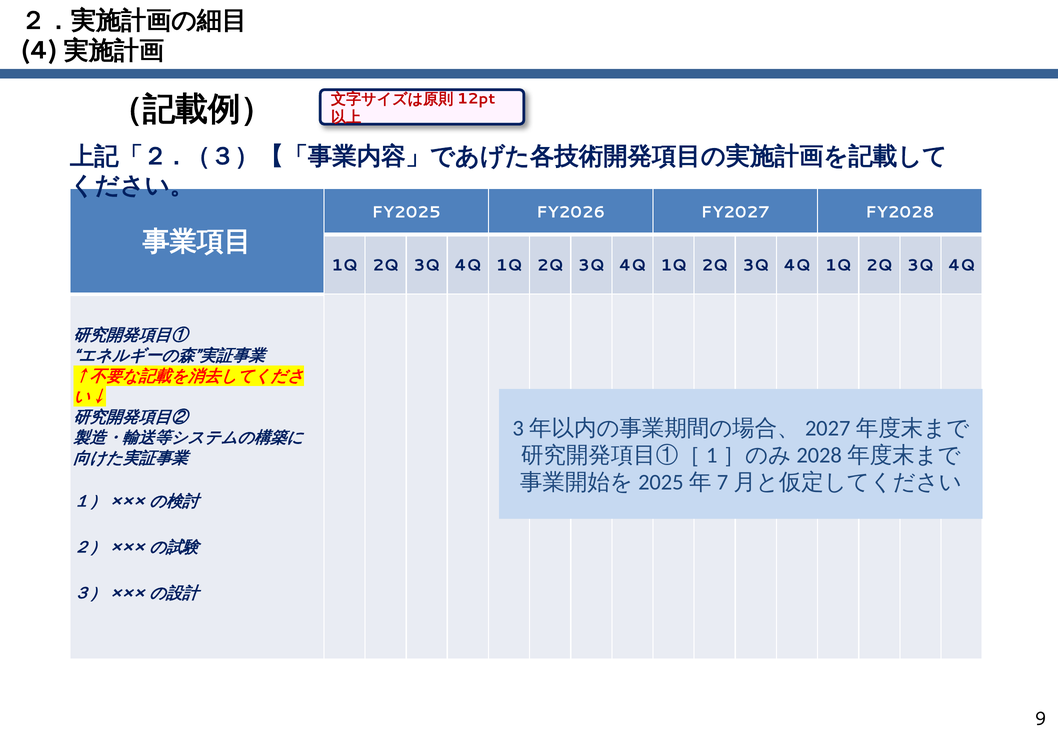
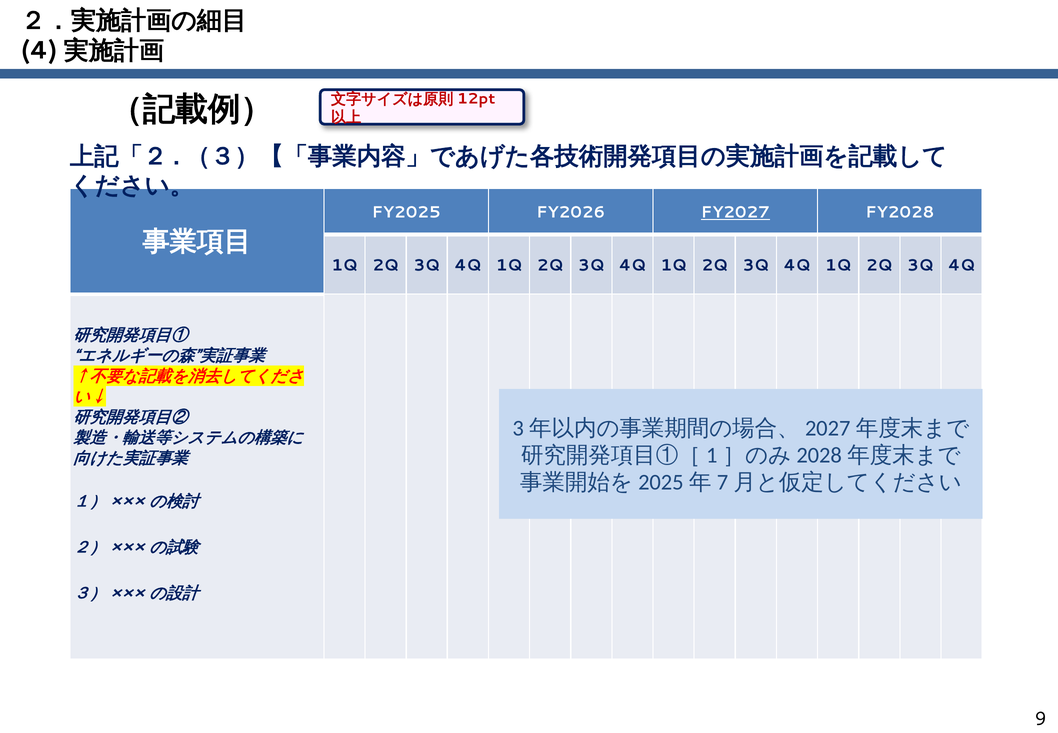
FY2027 underline: none -> present (735, 212)
